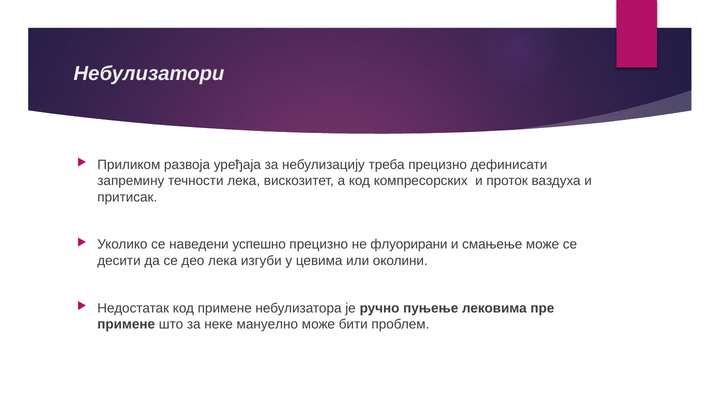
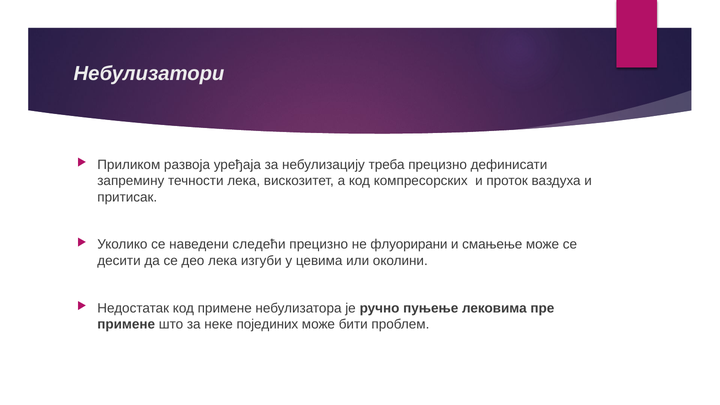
успешно: успешно -> следећи (259, 244)
мануелно: мануелно -> појединих (267, 324)
